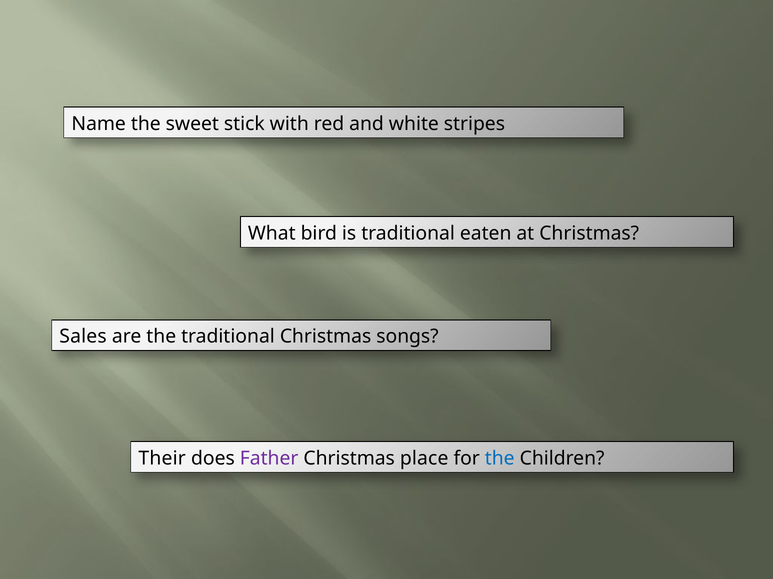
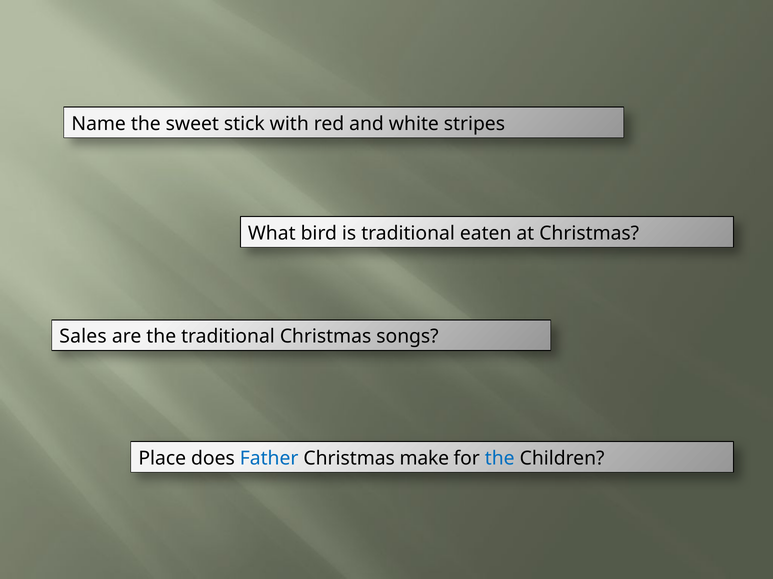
Their: Their -> Place (162, 459)
Father colour: purple -> blue (269, 459)
place: place -> make (424, 459)
